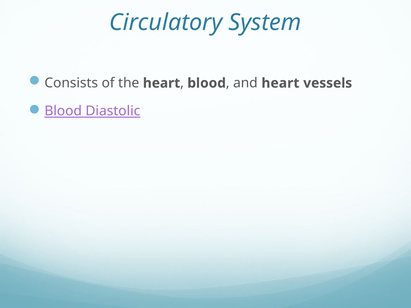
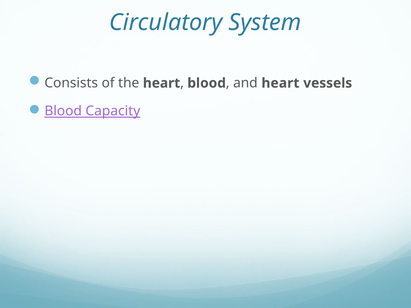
Diastolic: Diastolic -> Capacity (113, 111)
